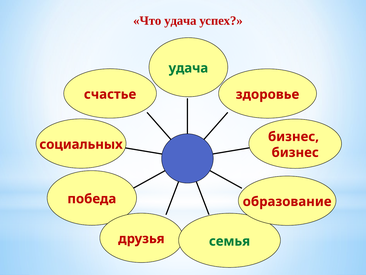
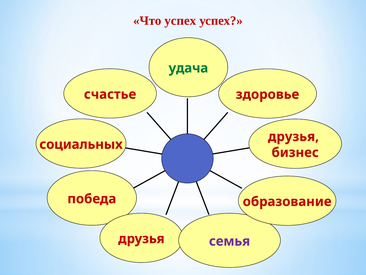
Что удача: удача -> успех (180, 21)
бизнес: бизнес -> друзья (293, 136)
семья colour: green -> purple (230, 241)
